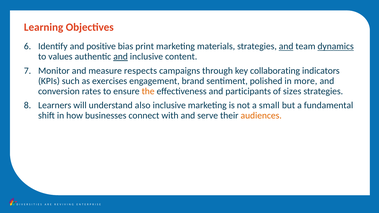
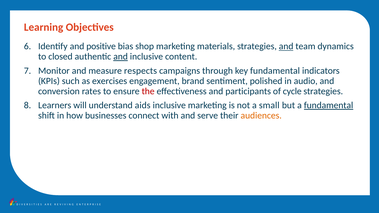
print: print -> shop (145, 46)
dynamics underline: present -> none (336, 46)
values: values -> closed (60, 57)
key collaborating: collaborating -> fundamental (275, 71)
more: more -> audio (306, 81)
the colour: orange -> red (148, 91)
sizes: sizes -> cycle (292, 91)
also: also -> aids (143, 105)
fundamental underline: none -> present (329, 105)
